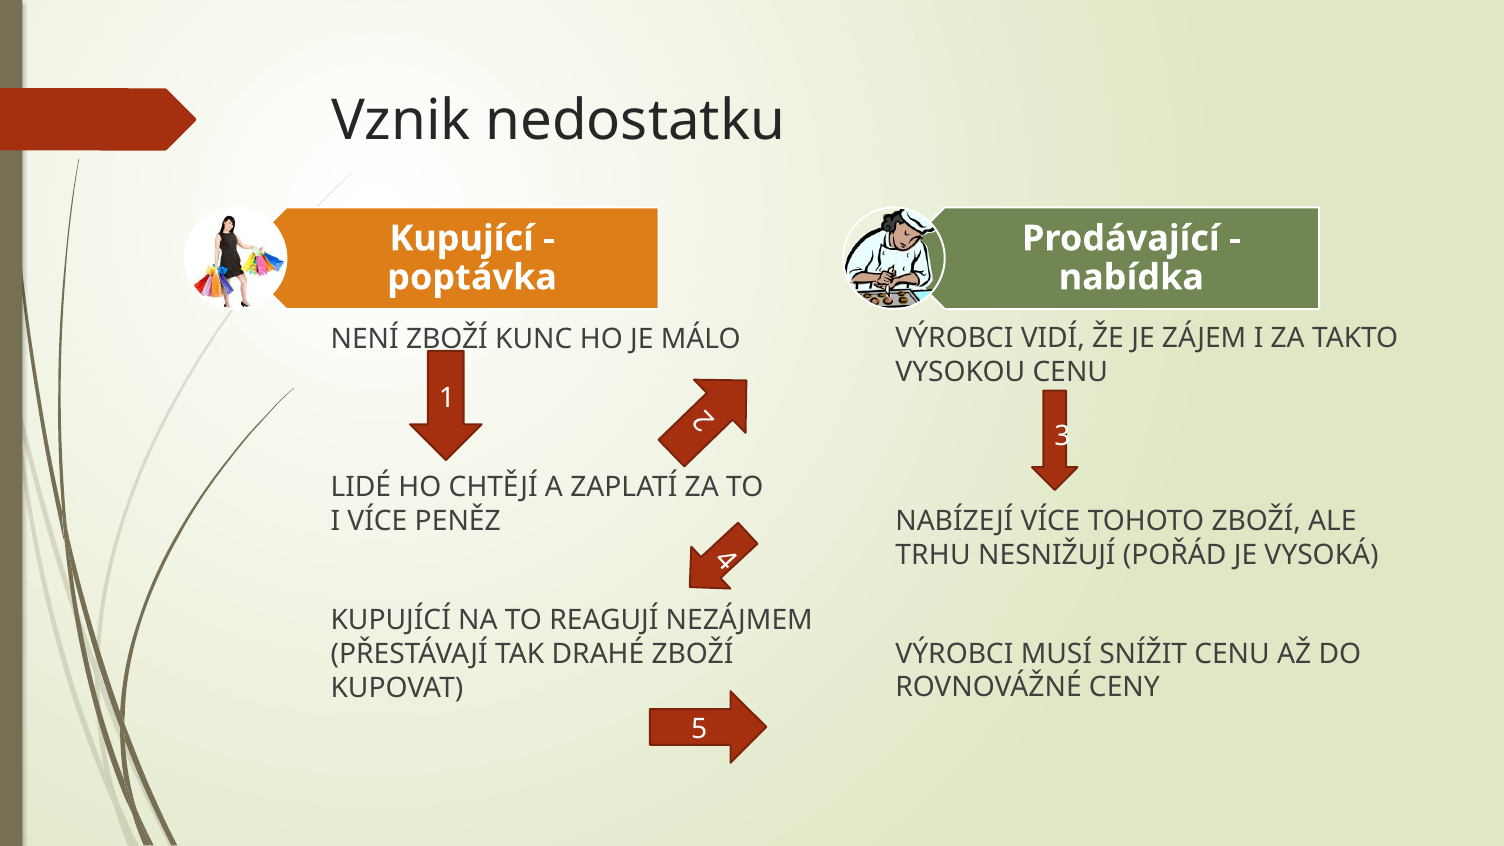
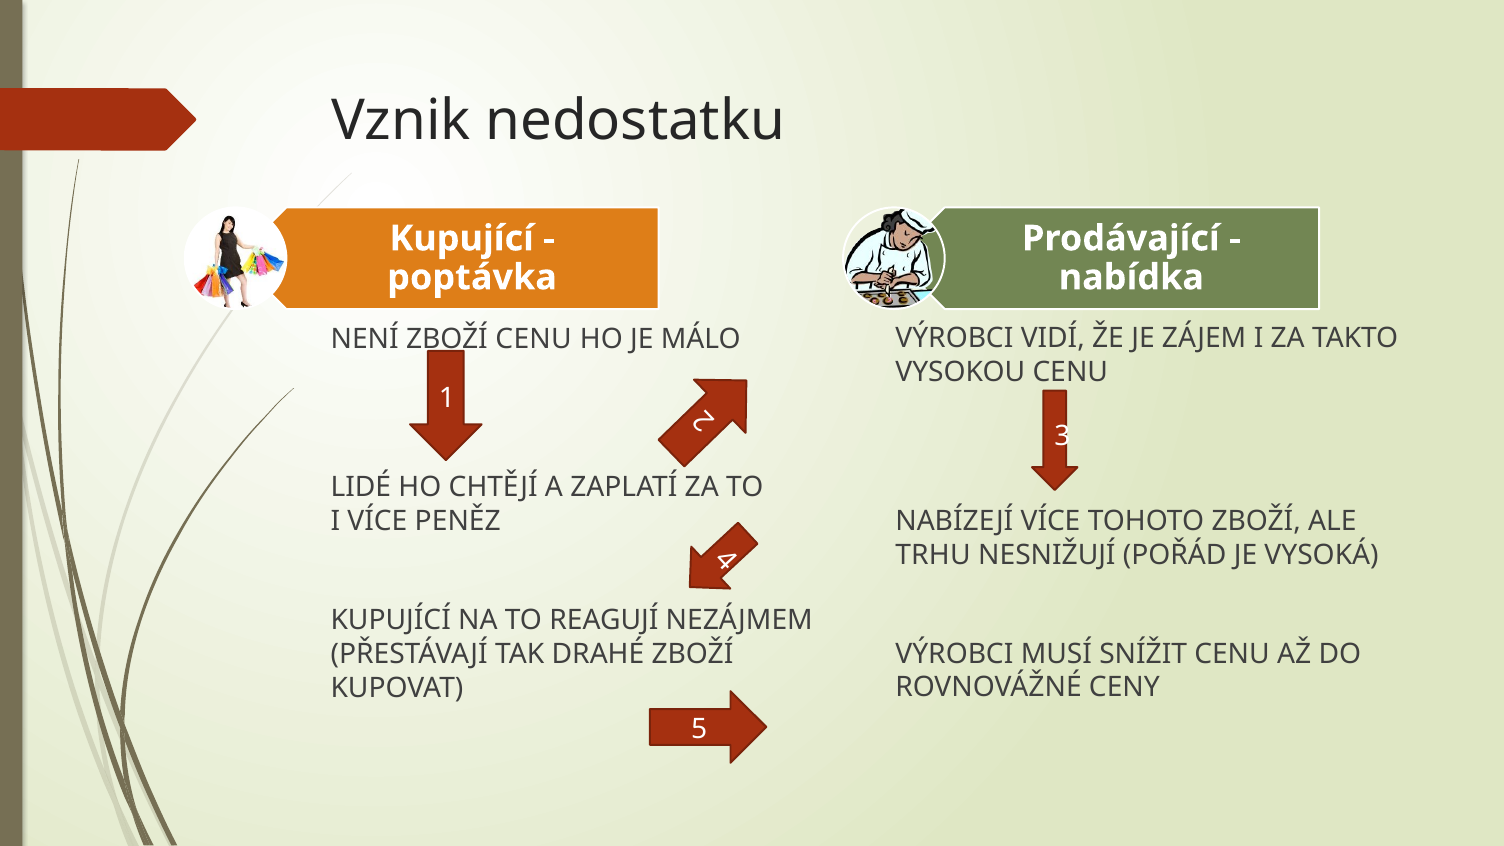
KUNC: KUNC -> CENU (534, 339)
